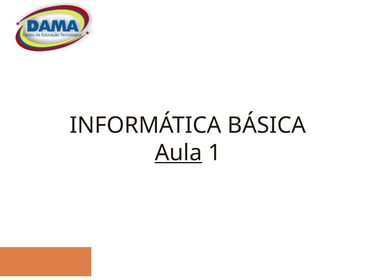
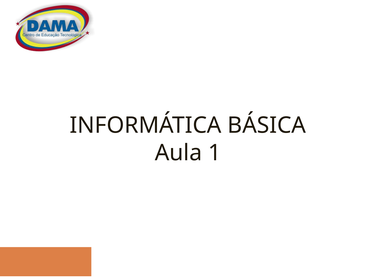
Aula underline: present -> none (178, 153)
